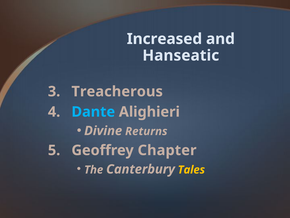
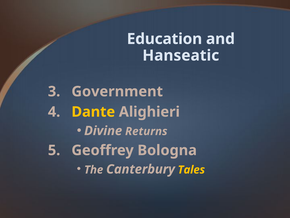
Increased: Increased -> Education (164, 39)
Treacherous: Treacherous -> Government (117, 91)
Dante colour: light blue -> yellow (93, 112)
Chapter: Chapter -> Bologna (167, 150)
